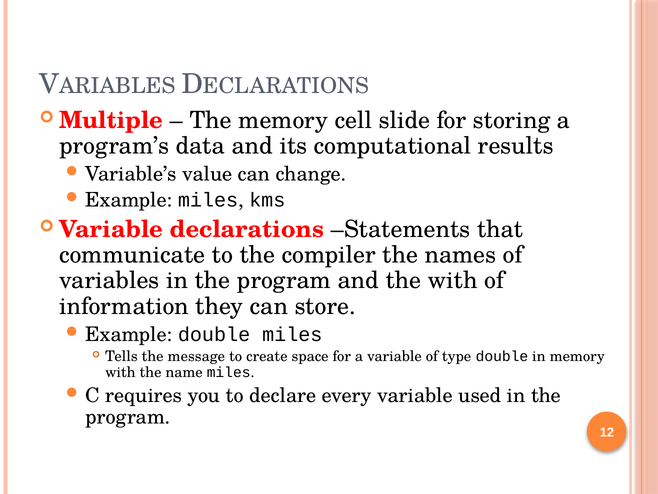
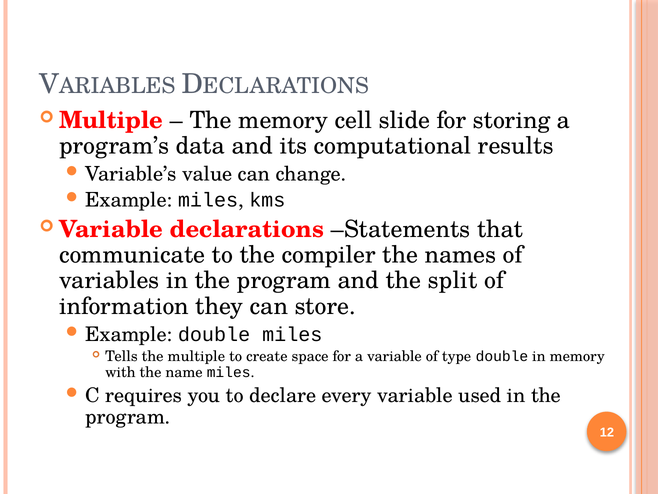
the with: with -> split (453, 280)
the message: message -> multiple (196, 356)
